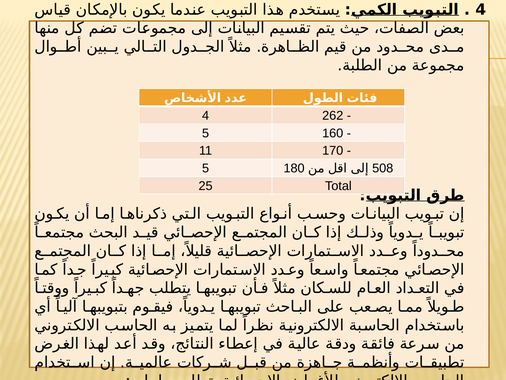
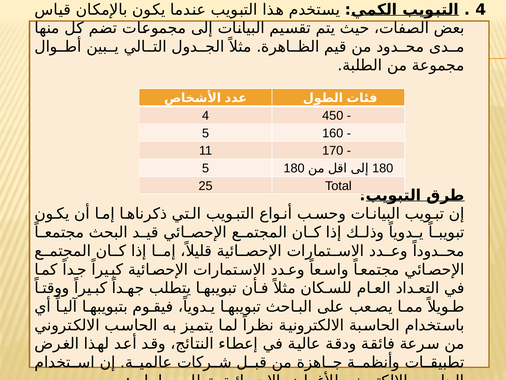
262: 262 -> 450 (333, 116)
5 508: 508 -> 180 (383, 168)
